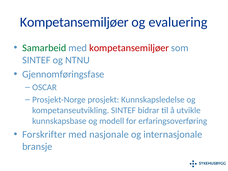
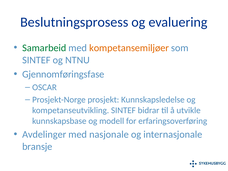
Kompetansemiljøer: Kompetansemiljøer -> Beslutningsprosess (74, 22)
kompetansemiljøer colour: red -> orange (129, 48)
Forskrifter: Forskrifter -> Avdelinger (44, 134)
